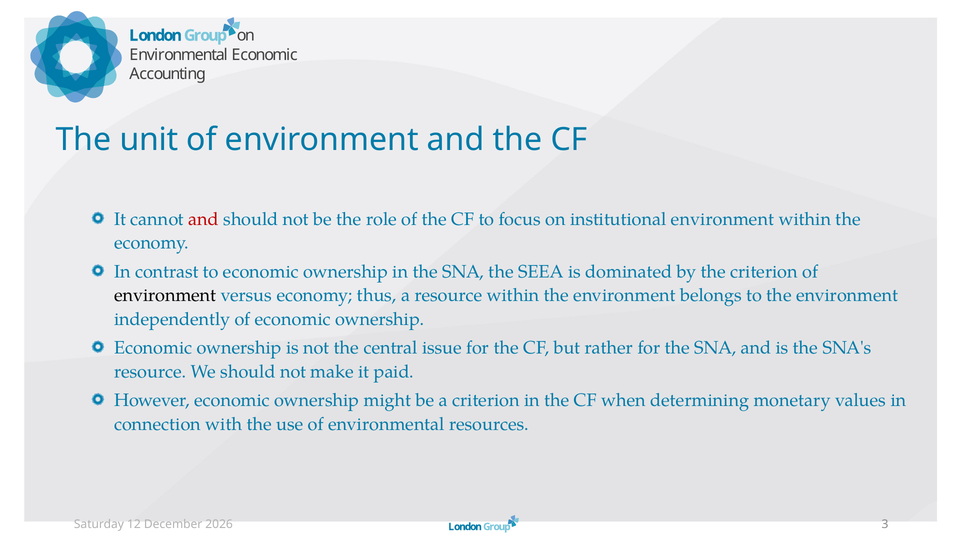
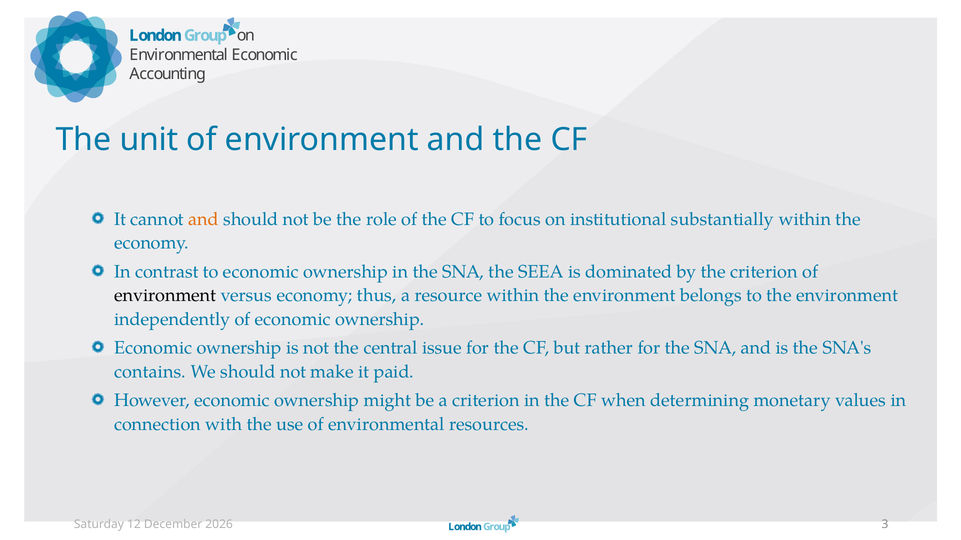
and colour: red -> orange (204, 219)
institutional environment: environment -> substantially (722, 219)
resource: resource -> contains (150, 372)
